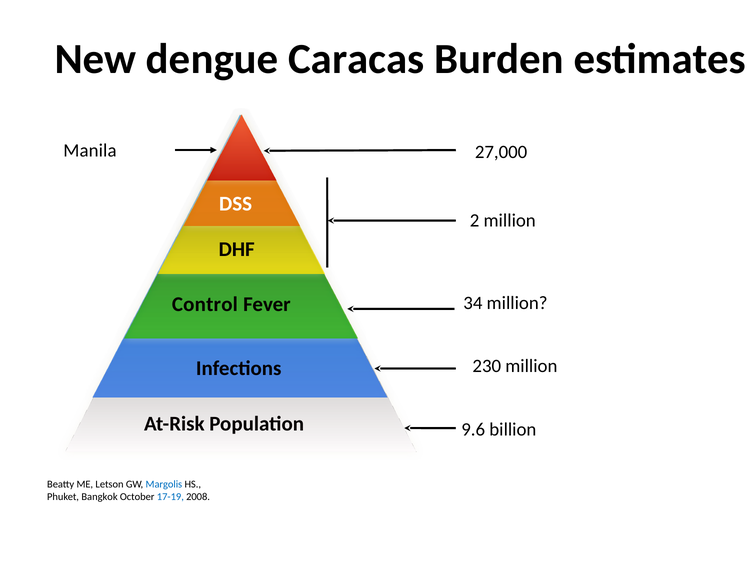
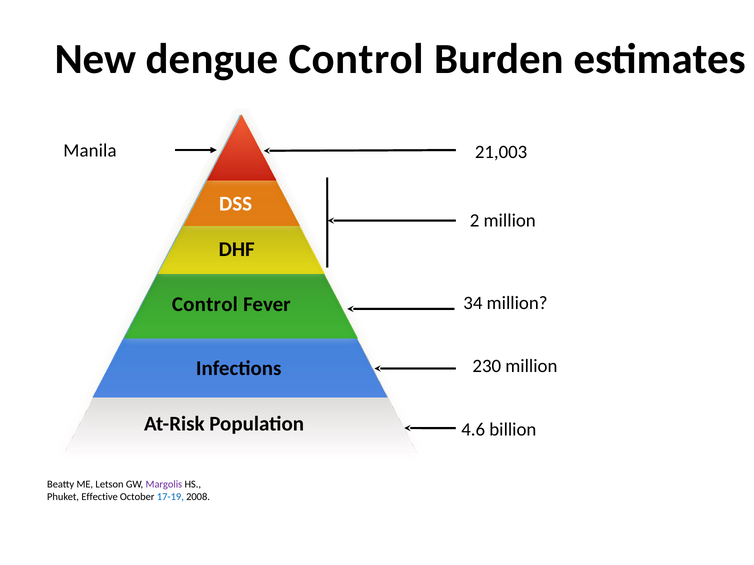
dengue Caracas: Caracas -> Control (356, 59)
27,000: 27,000 -> 21,003 (501, 152)
9.6: 9.6 -> 4.6 (473, 430)
Margolis colour: blue -> purple (164, 485)
Bangkok: Bangkok -> Effective (100, 497)
